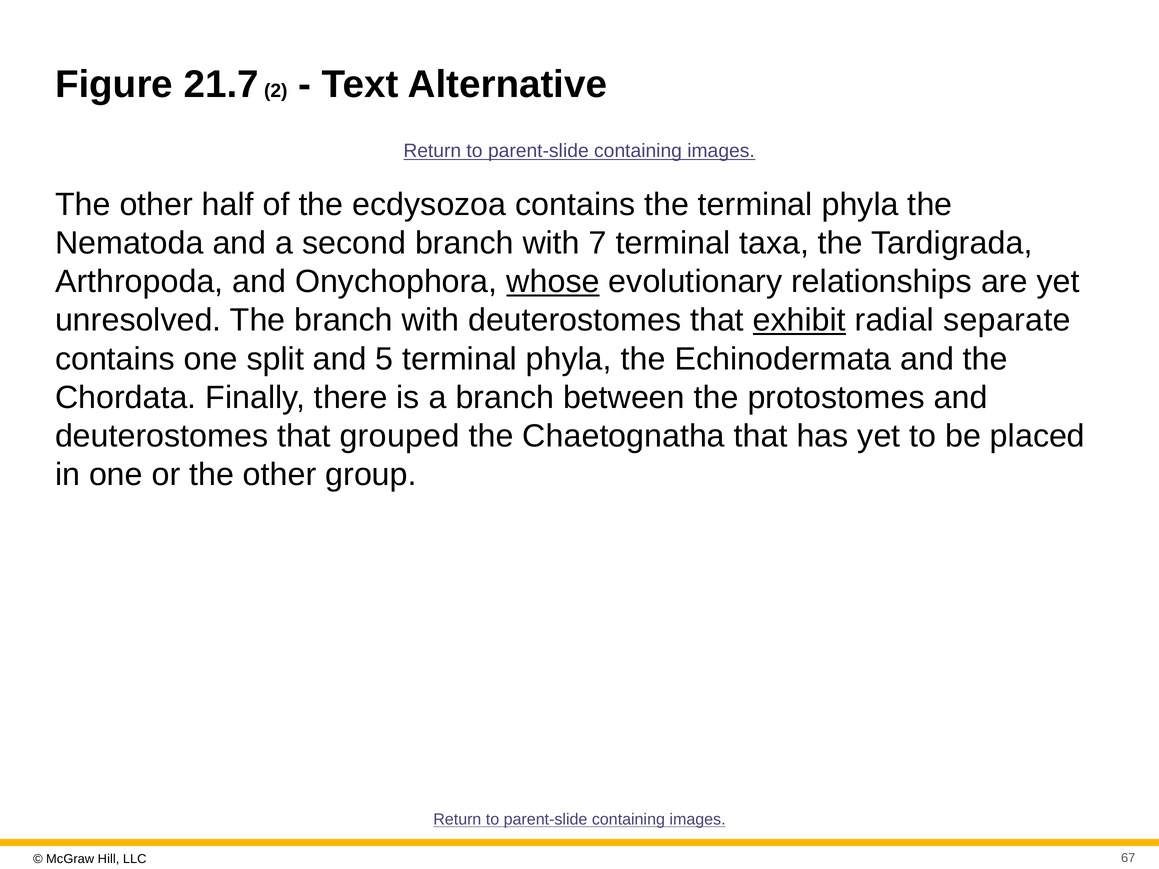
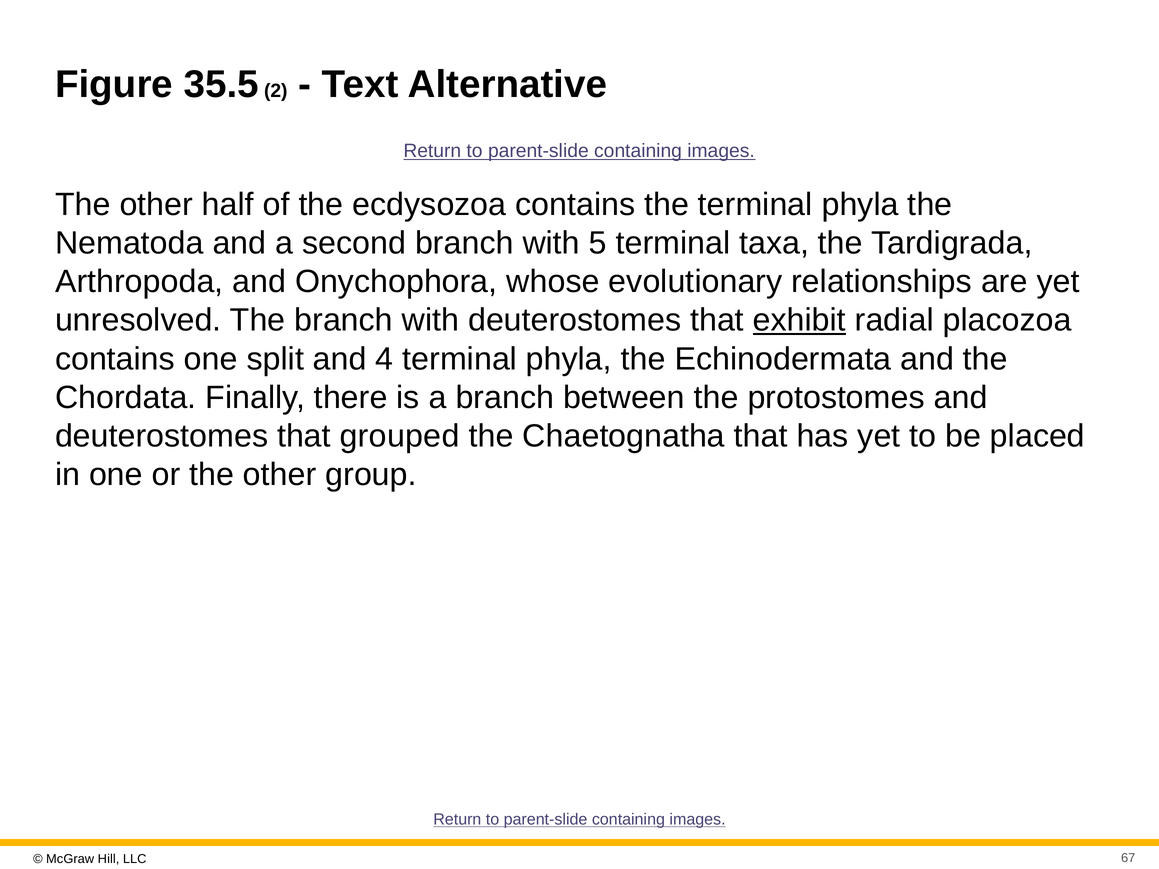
21.7: 21.7 -> 35.5 (221, 84)
7: 7 -> 5 (598, 243)
whose underline: present -> none (553, 282)
separate: separate -> placozoa (1007, 320)
5: 5 -> 4 (384, 359)
